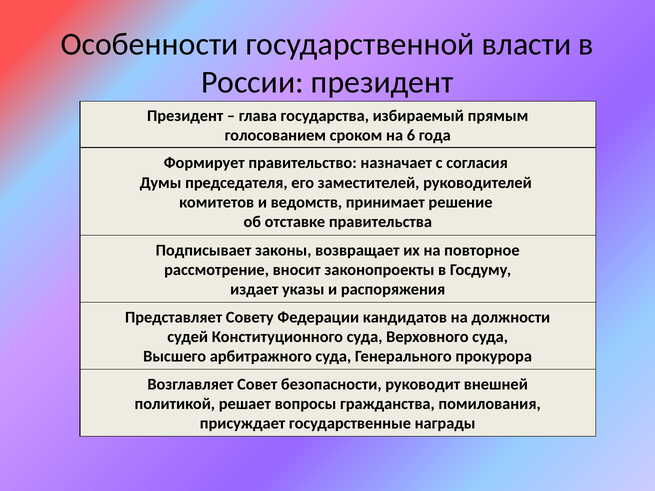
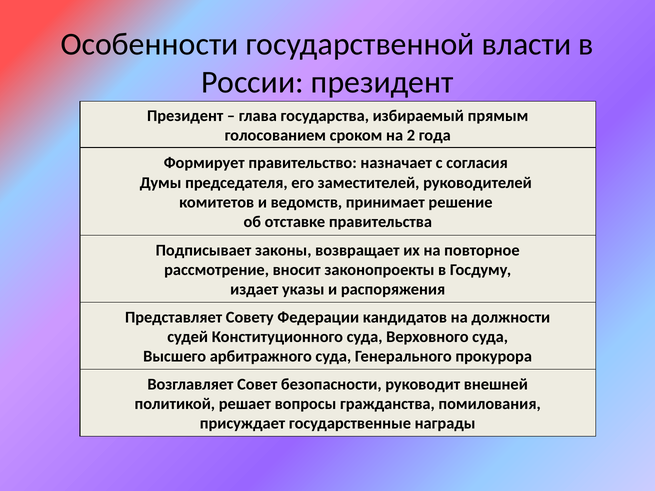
6: 6 -> 2 (411, 135)
